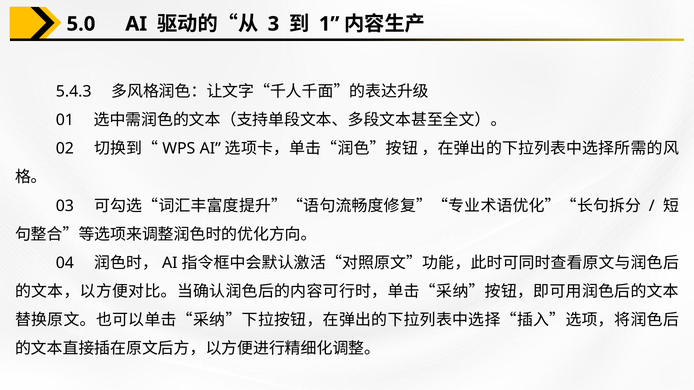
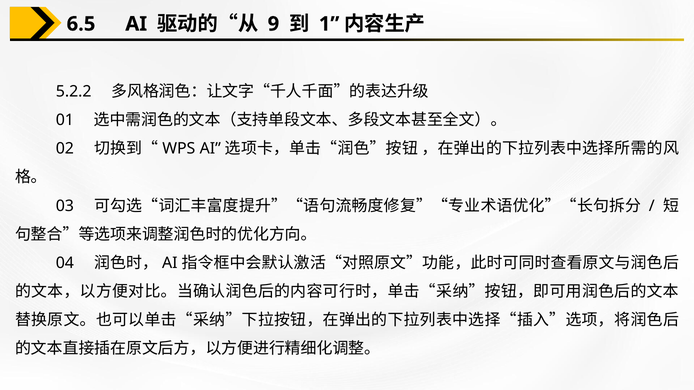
5.0: 5.0 -> 6.5 (81, 24)
3: 3 -> 9 (273, 24)
5.4.3: 5.4.3 -> 5.2.2 (74, 92)
